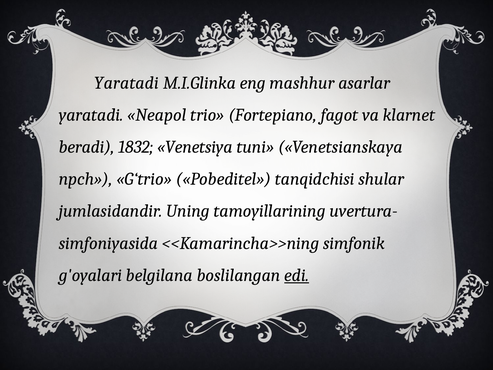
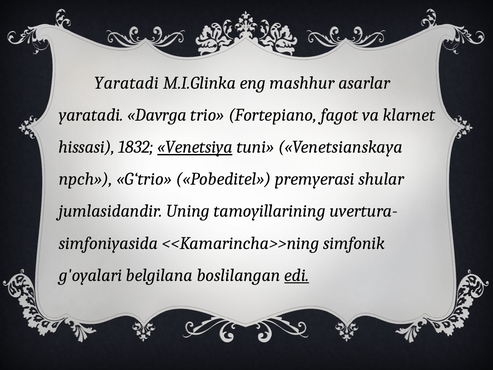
Neapol: Neapol -> Davrga (157, 115)
beradi: beradi -> hissasi (87, 147)
Venetsiya underline: none -> present (195, 147)
tanqidchisi: tanqidchisi -> premyerasi (315, 179)
